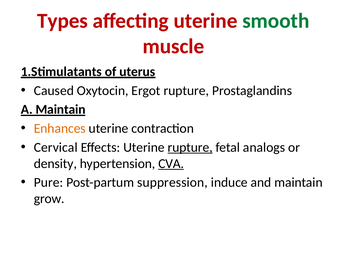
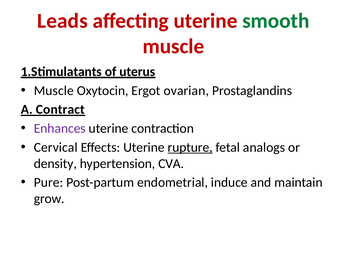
Types: Types -> Leads (62, 21)
Caused: Caused -> Muscle (54, 90)
Ergot rupture: rupture -> ovarian (186, 90)
A Maintain: Maintain -> Contract (60, 109)
Enhances colour: orange -> purple (60, 128)
CVA underline: present -> none (171, 163)
suppression: suppression -> endometrial (173, 182)
